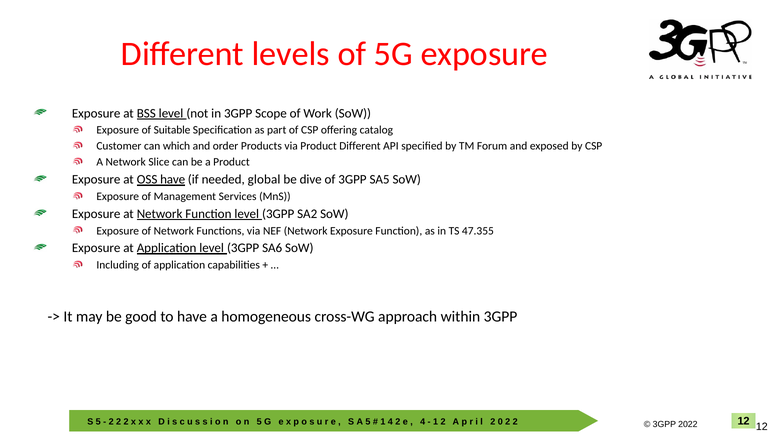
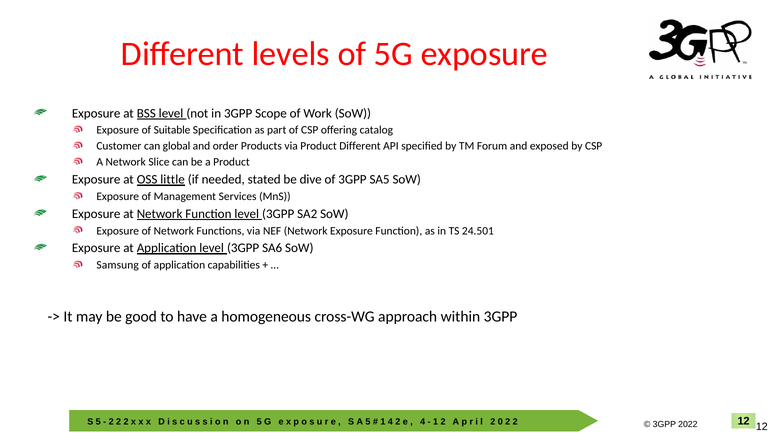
which: which -> global (177, 146)
OSS have: have -> little (173, 180)
global: global -> stated (264, 180)
47.355: 47.355 -> 24.501 (478, 231)
Including: Including -> Samsung (118, 265)
